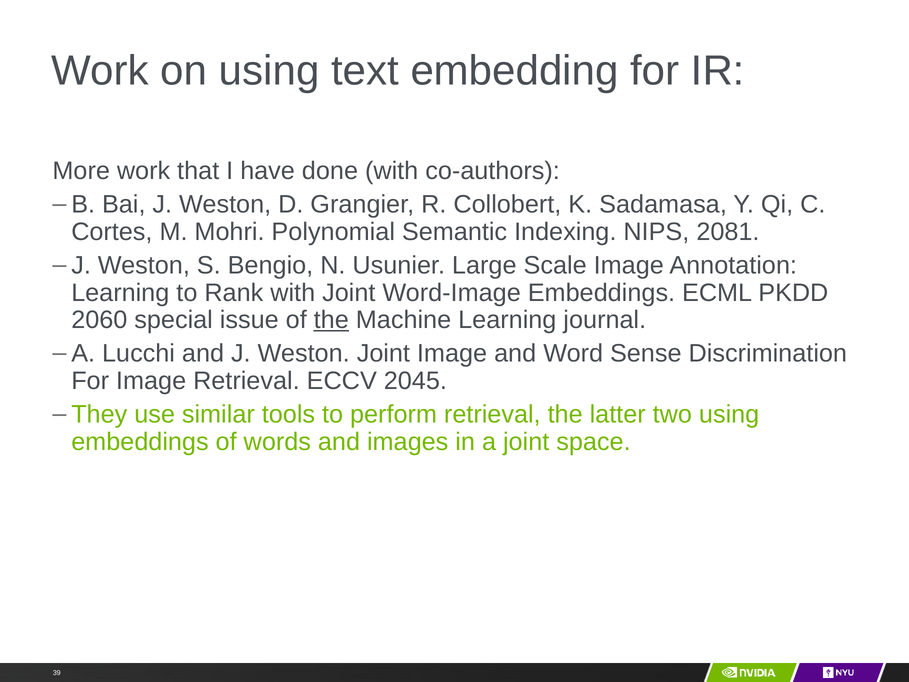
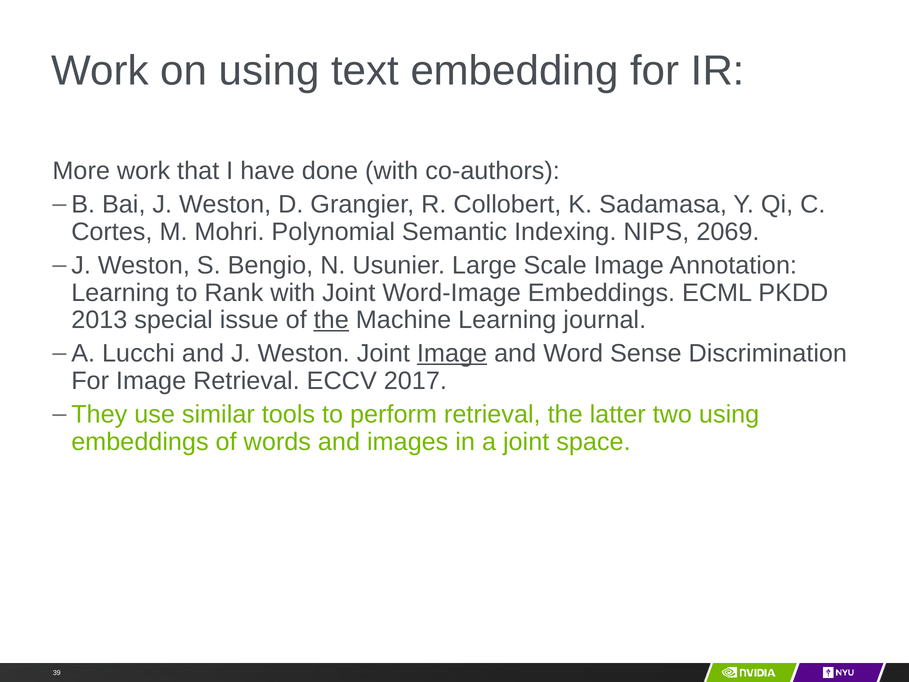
2081: 2081 -> 2069 (728, 232)
2060: 2060 -> 2013 (99, 320)
Image underline: none -> present (452, 353)
2045: 2045 -> 2017 (415, 381)
